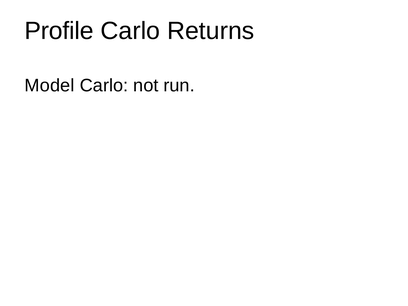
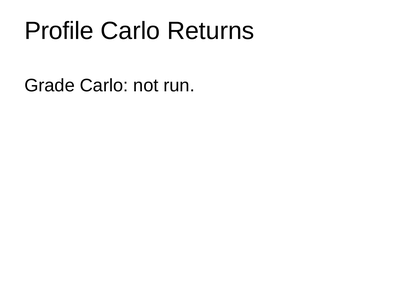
Model: Model -> Grade (50, 86)
